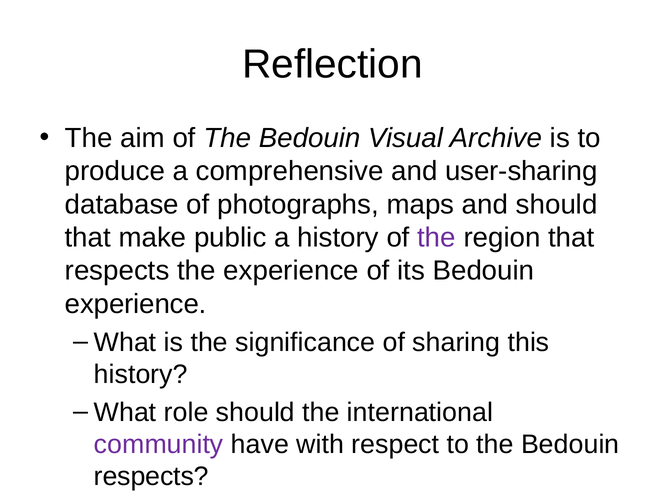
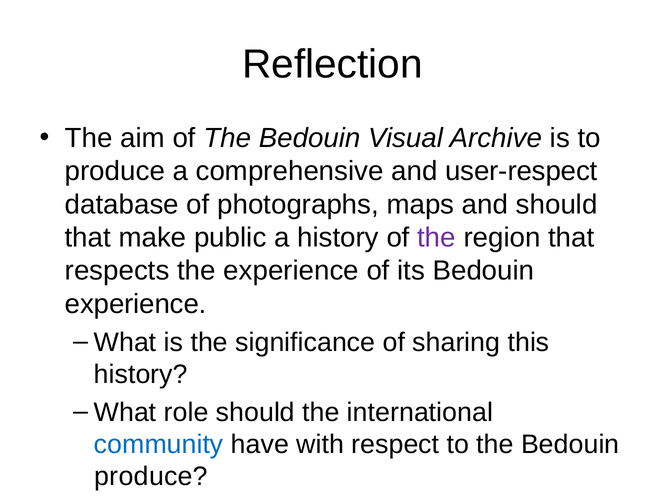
user-sharing: user-sharing -> user-respect (521, 172)
community colour: purple -> blue (159, 445)
respects: respects -> produce (151, 477)
